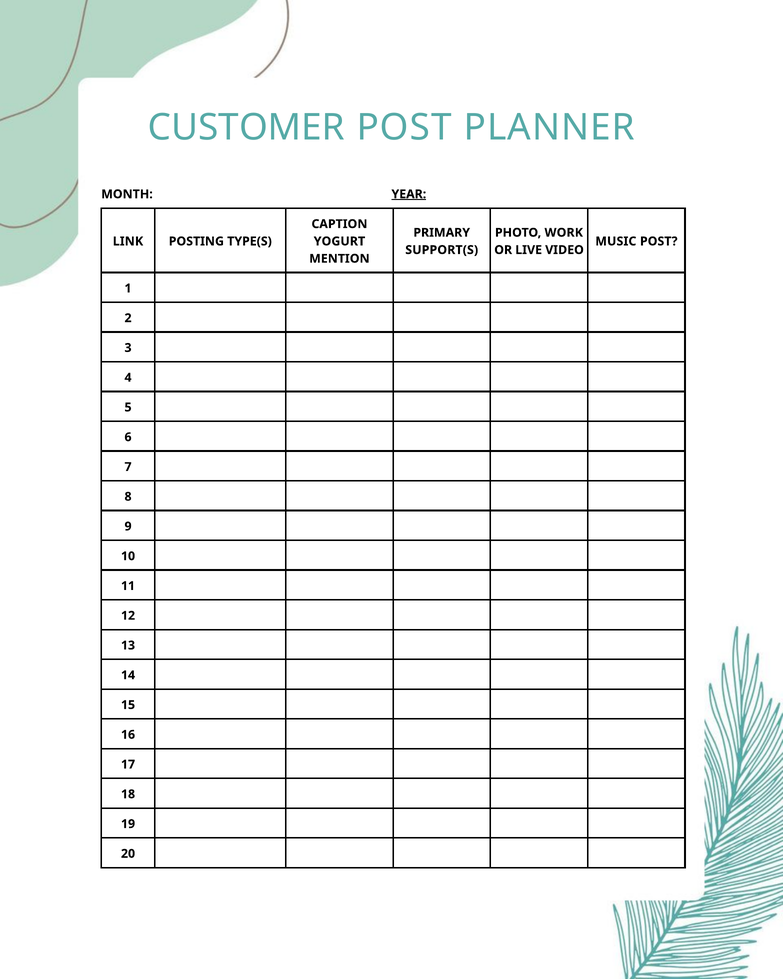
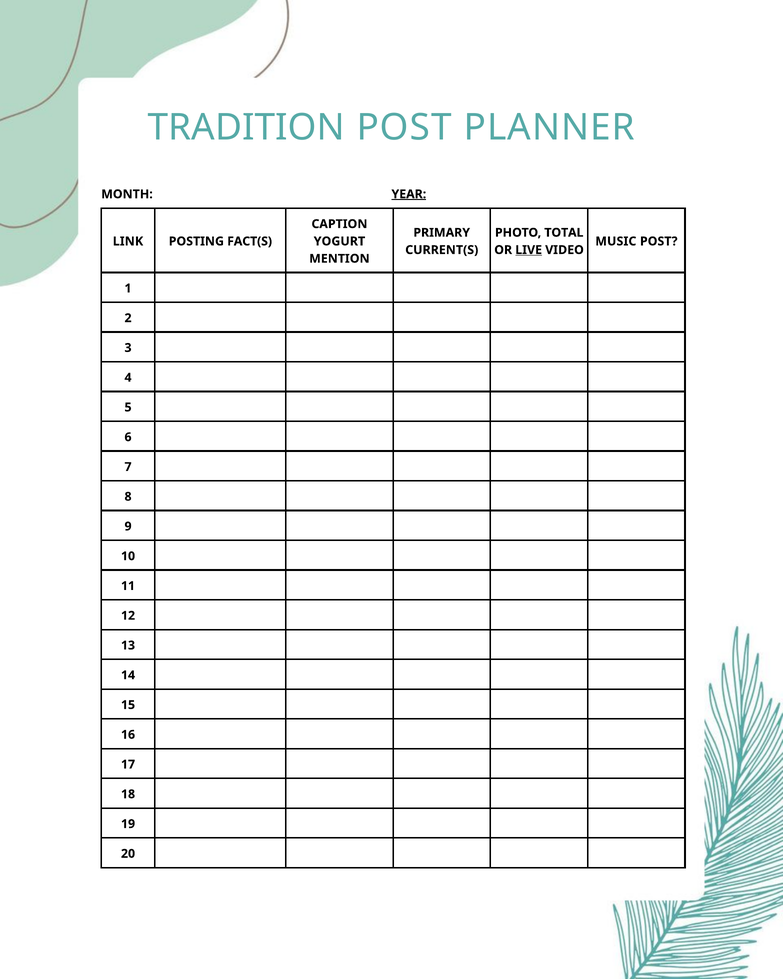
CUSTOMER: CUSTOMER -> TRADITION (246, 128)
WORK: WORK -> TOTAL (564, 233)
TYPE(S: TYPE(S -> FACT(S (250, 241)
SUPPORT(S: SUPPORT(S -> CURRENT(S (442, 250)
LIVE underline: none -> present (529, 250)
